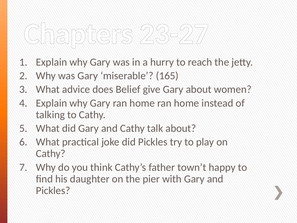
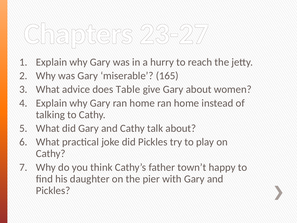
Belief: Belief -> Table (128, 89)
